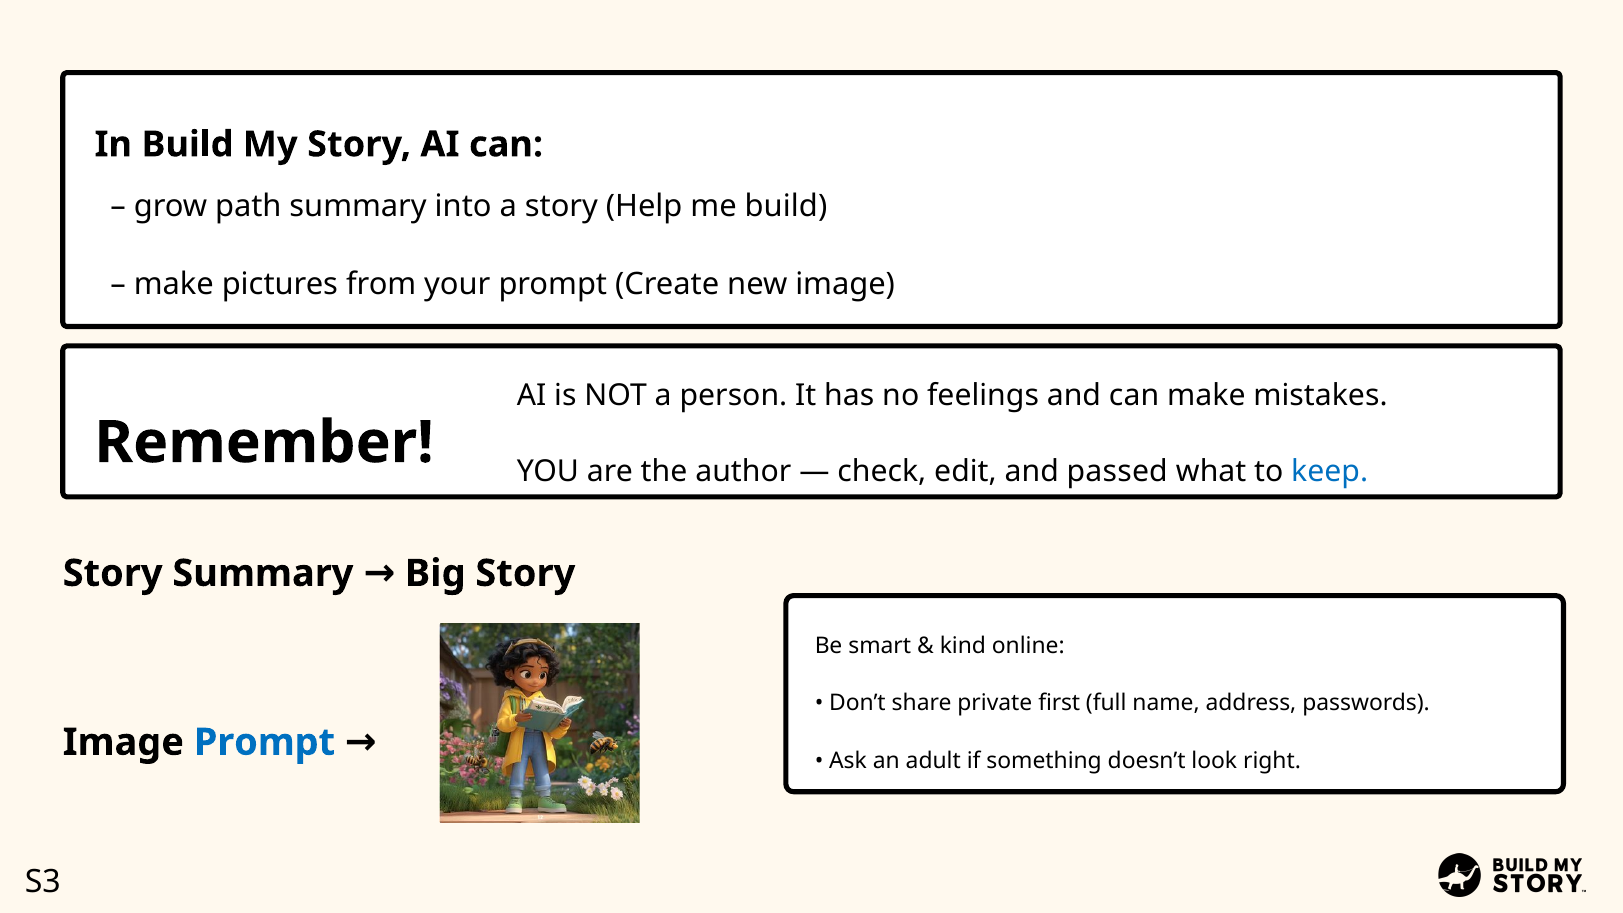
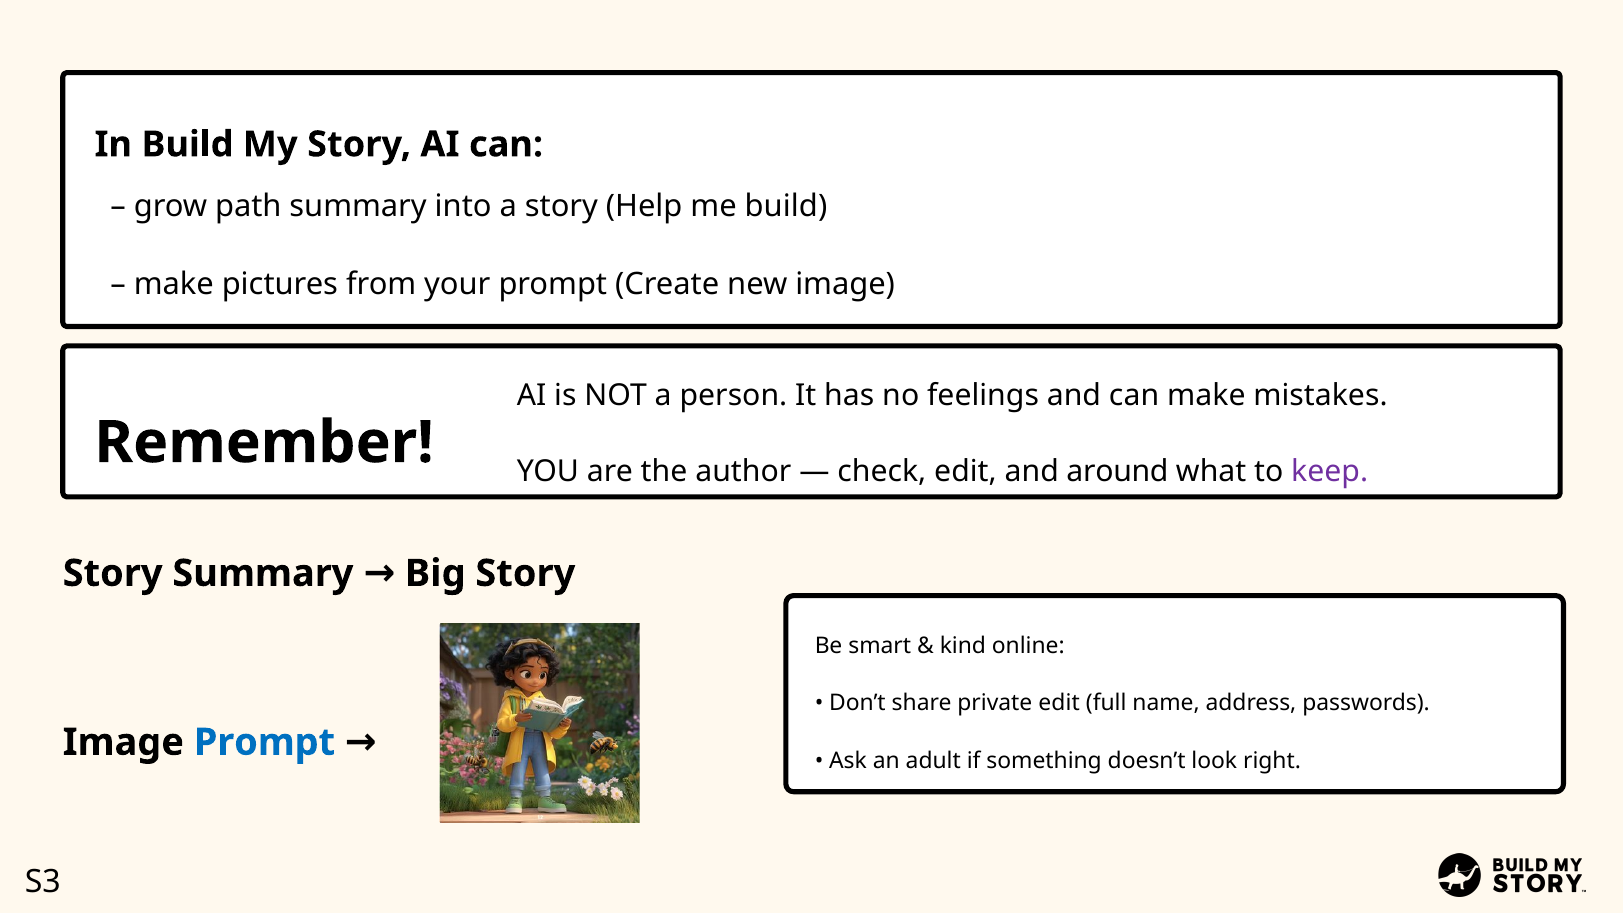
passed: passed -> around (1118, 471)
keep colour: blue -> purple (1330, 471)
private first: first -> edit (1059, 703)
